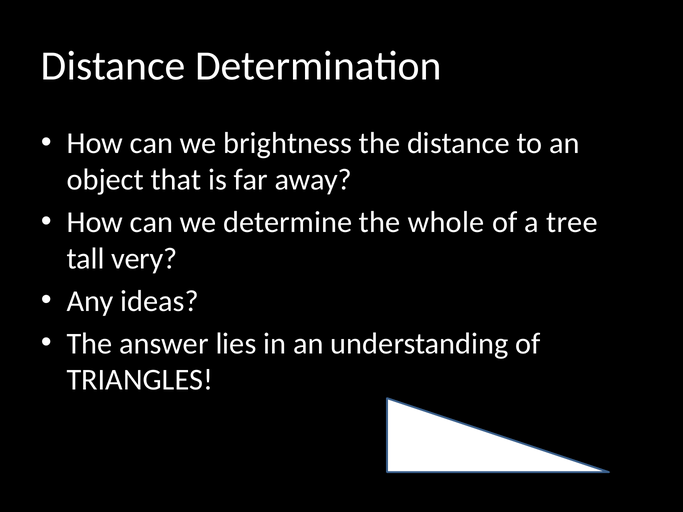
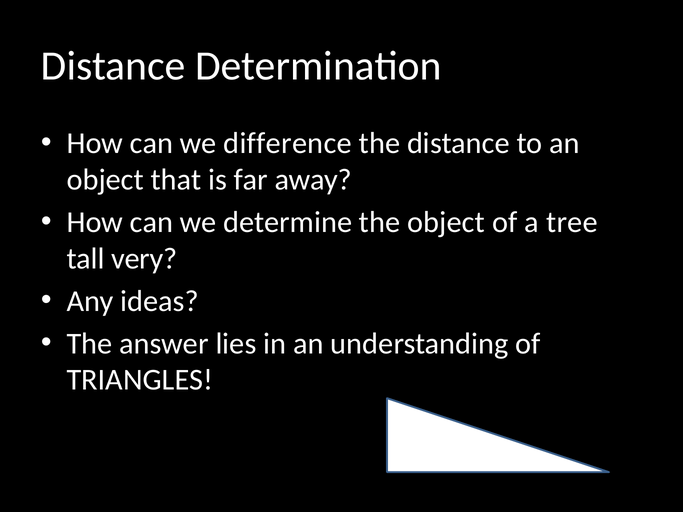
brightness: brightness -> difference (288, 143)
the whole: whole -> object (446, 222)
